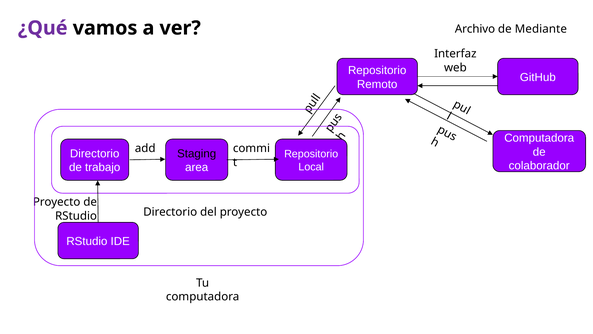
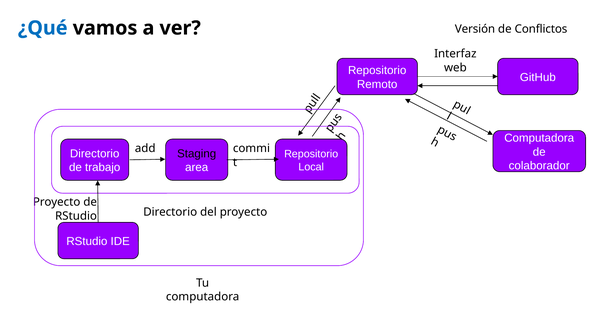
¿Qué colour: purple -> blue (43, 28)
Archivo: Archivo -> Versión (475, 29)
Mediante: Mediante -> Conflictos (541, 29)
